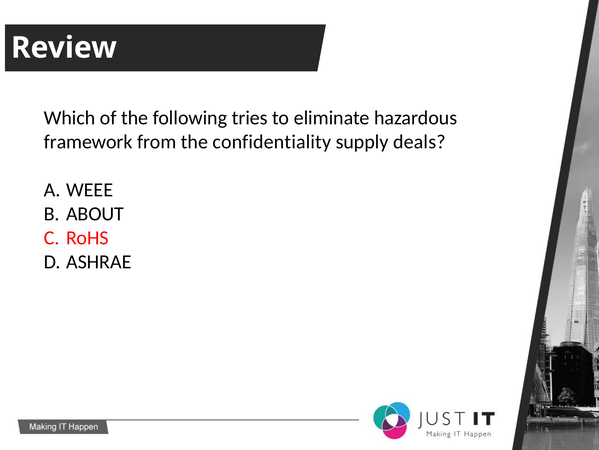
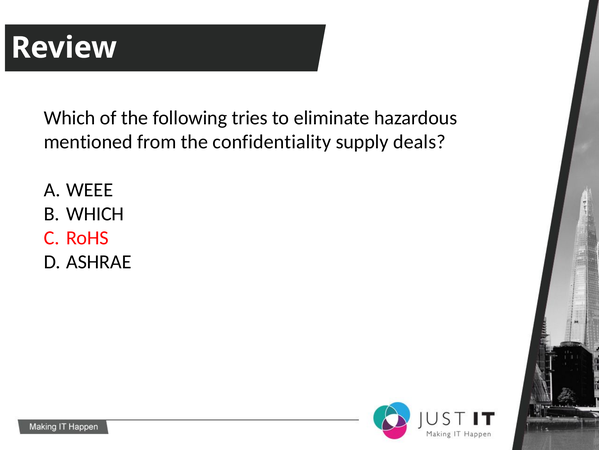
framework: framework -> mentioned (88, 142)
ABOUT: ABOUT -> WHICH (95, 214)
